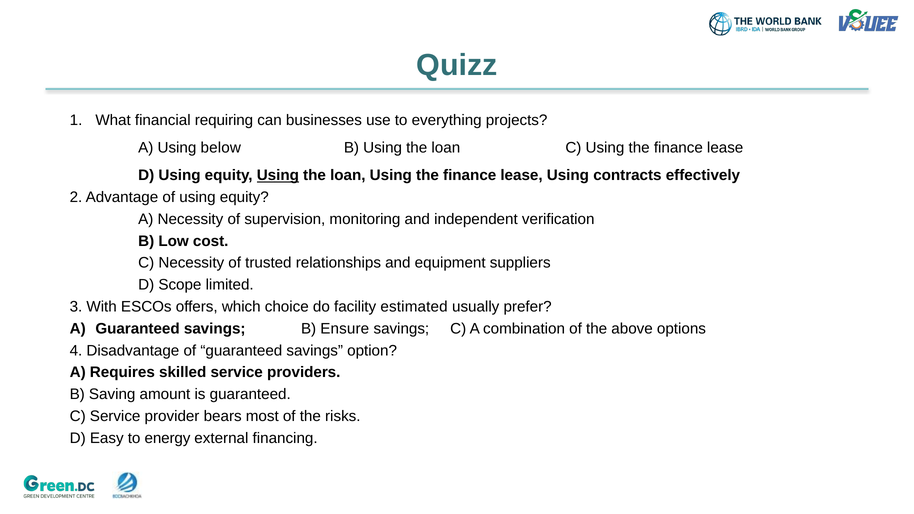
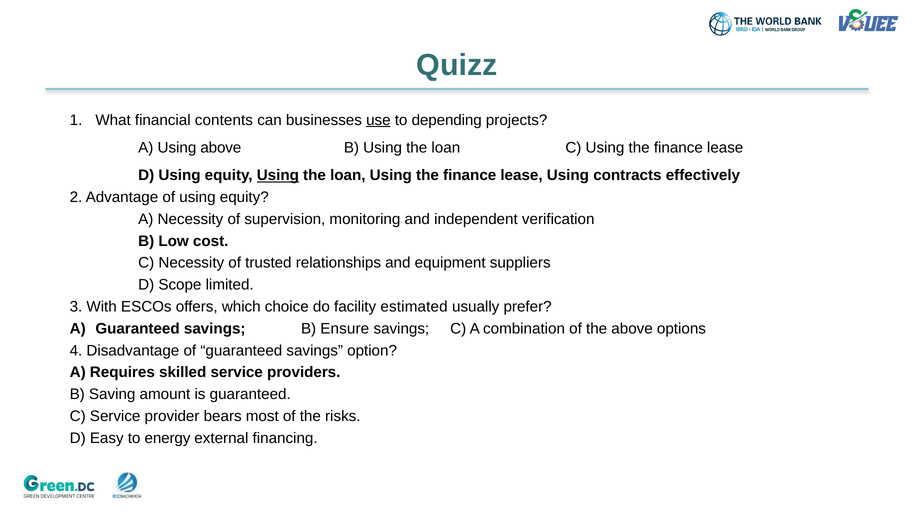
requiring: requiring -> contents (224, 120)
use underline: none -> present (378, 120)
everything: everything -> depending (447, 120)
Using below: below -> above (221, 148)
